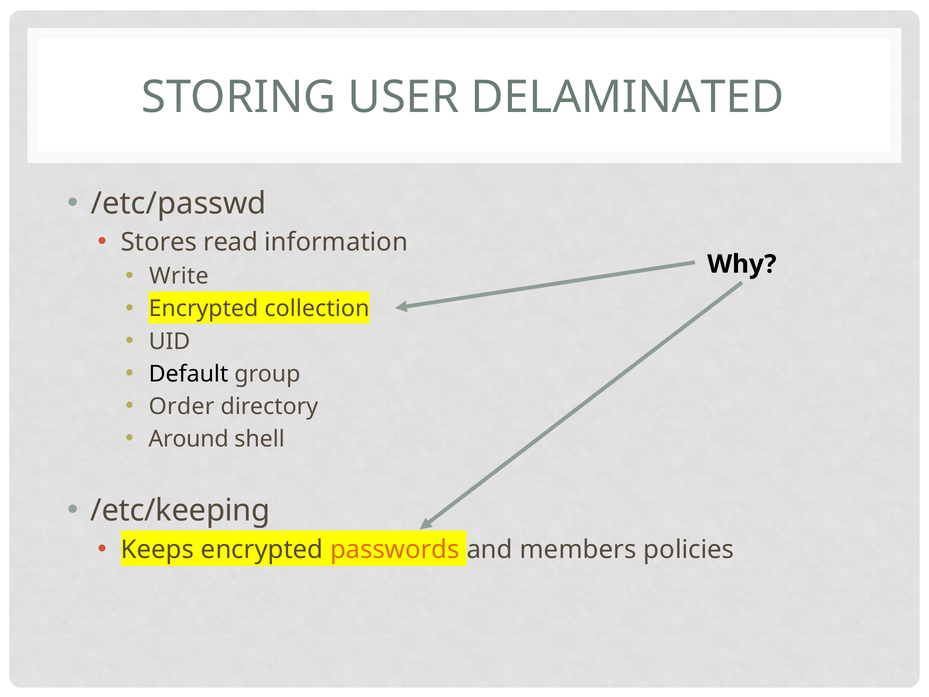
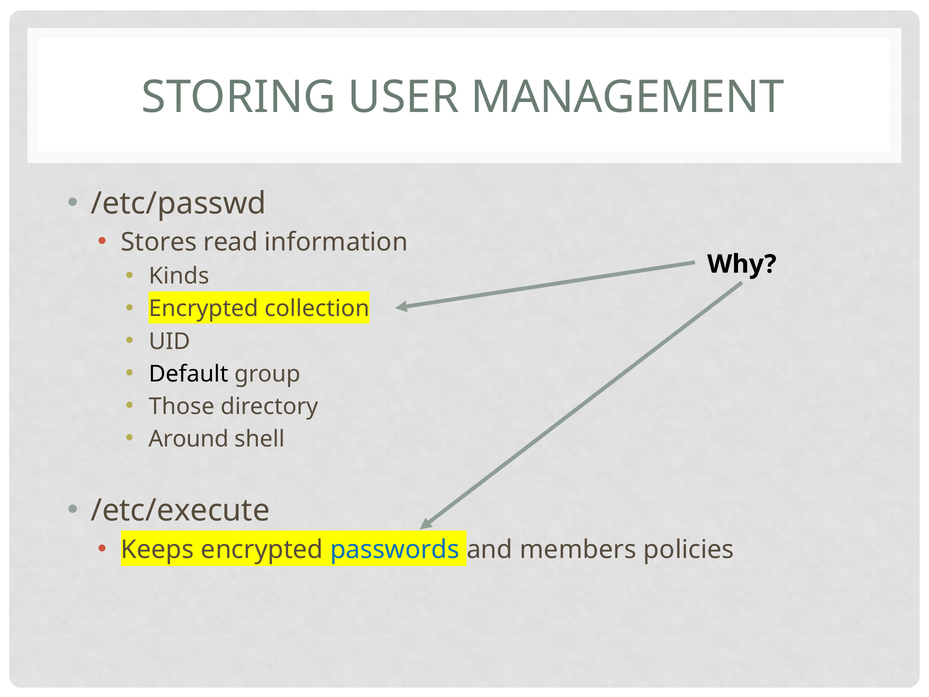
DELAMINATED: DELAMINATED -> MANAGEMENT (628, 97)
Write: Write -> Kinds (179, 276)
Order: Order -> Those (182, 406)
/etc/keeping: /etc/keeping -> /etc/execute (180, 511)
passwords colour: orange -> blue (395, 549)
